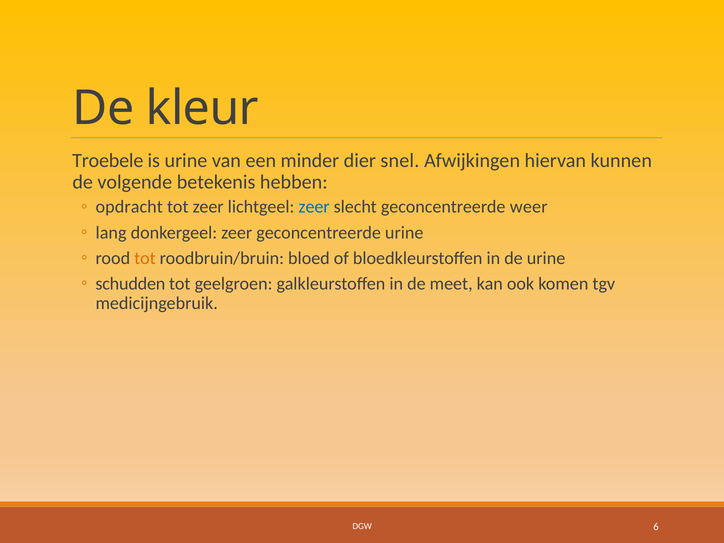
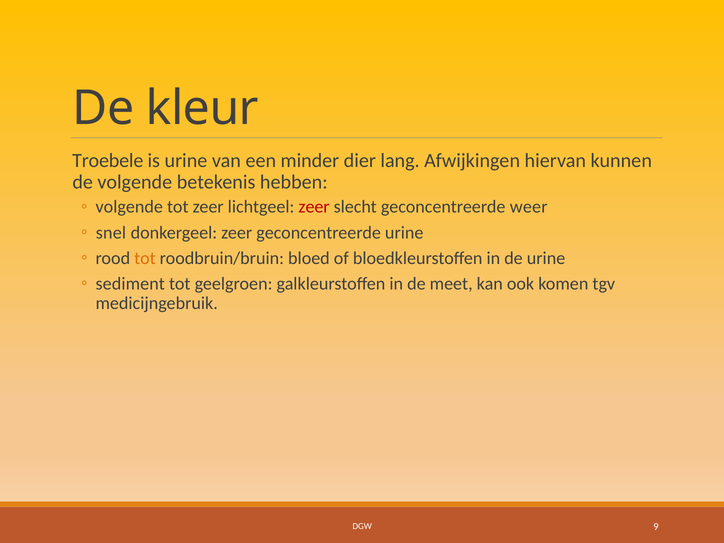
snel: snel -> lang (400, 161)
opdracht: opdracht -> volgende (129, 207)
zeer colour: blue -> red (314, 207)
lang: lang -> snel (111, 233)
schudden: schudden -> sediment (130, 284)
6: 6 -> 9 (656, 527)
